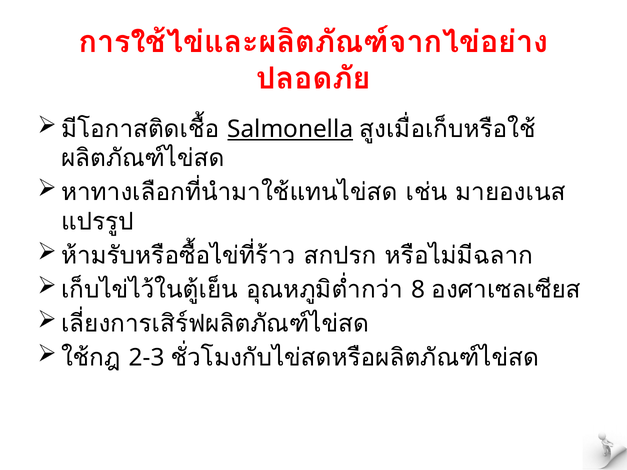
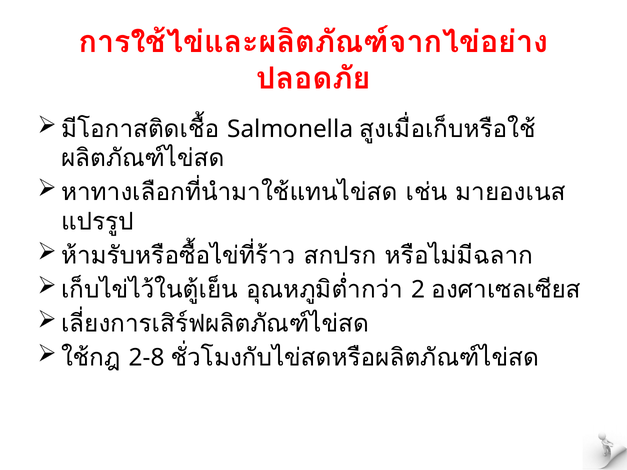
Salmonella underline: present -> none (290, 129)
8: 8 -> 2 (418, 290)
2-3: 2-3 -> 2-8 (147, 358)
